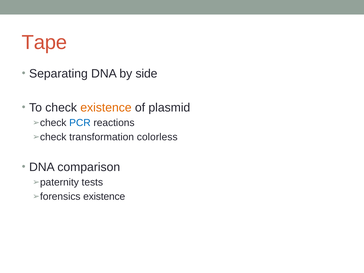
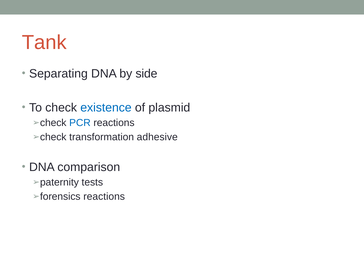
Tape: Tape -> Tank (44, 42)
existence colour: orange -> blue (106, 108)
colorless: colorless -> adhesive (157, 137)
existence: existence -> reactions (104, 196)
